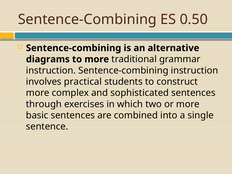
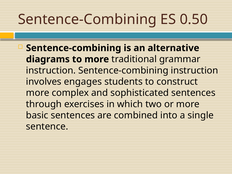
practical: practical -> engages (83, 82)
